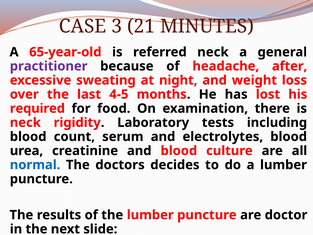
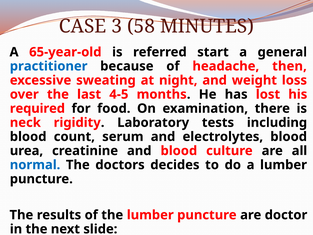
21: 21 -> 58 (141, 26)
referred neck: neck -> start (213, 52)
practitioner colour: purple -> blue (49, 66)
after: after -> then (289, 66)
